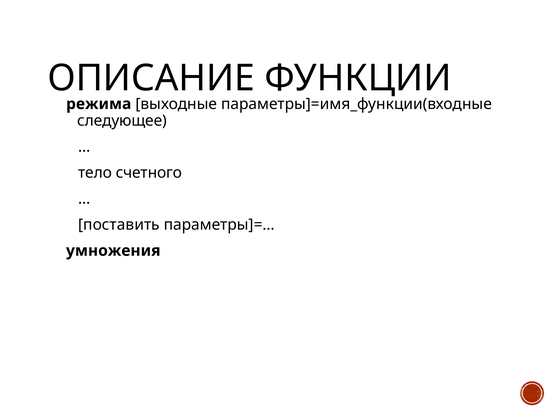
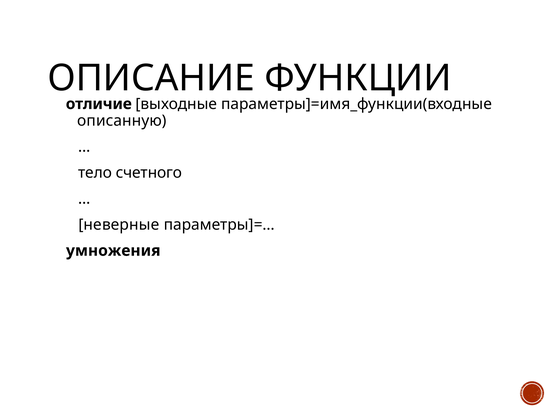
режима: режима -> отличие (99, 104)
следующее: следующее -> описанную (122, 121)
поставить: поставить -> неверные (119, 225)
